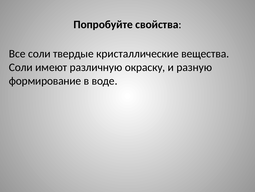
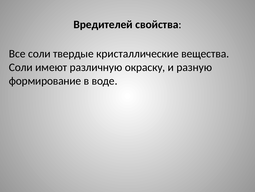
Попробуйте: Попробуйте -> Вредителей (103, 24)
